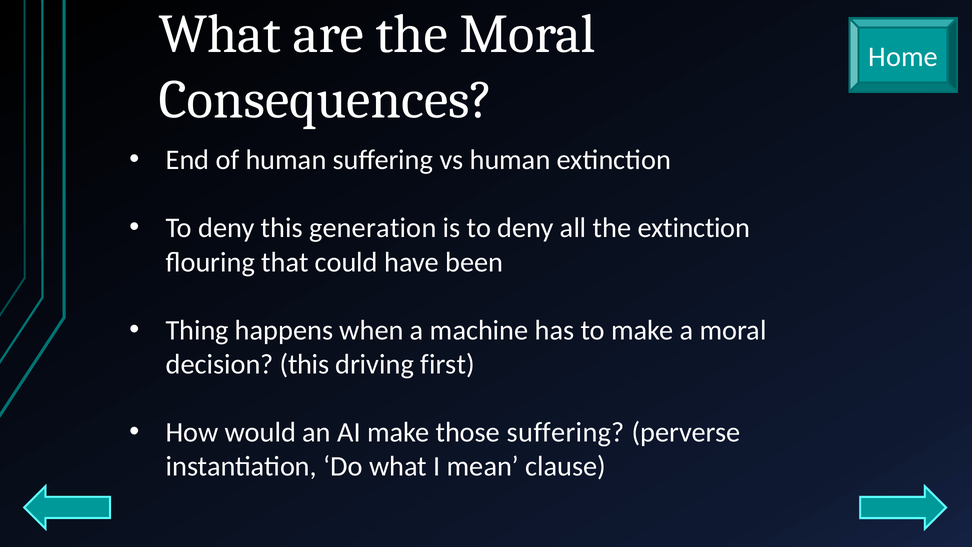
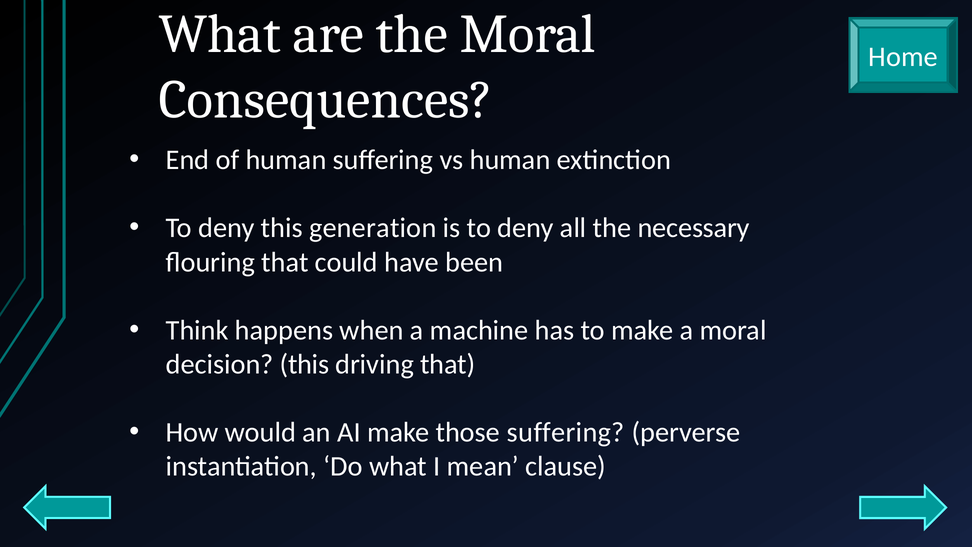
the extinction: extinction -> necessary (694, 228)
Thing: Thing -> Think (197, 330)
driving first: first -> that (448, 364)
